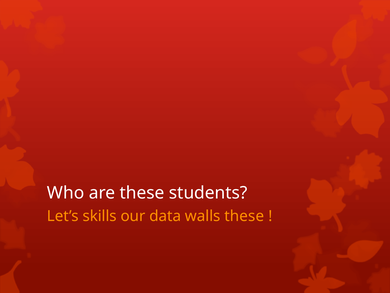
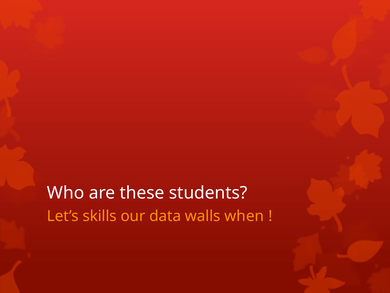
walls these: these -> when (244, 216)
